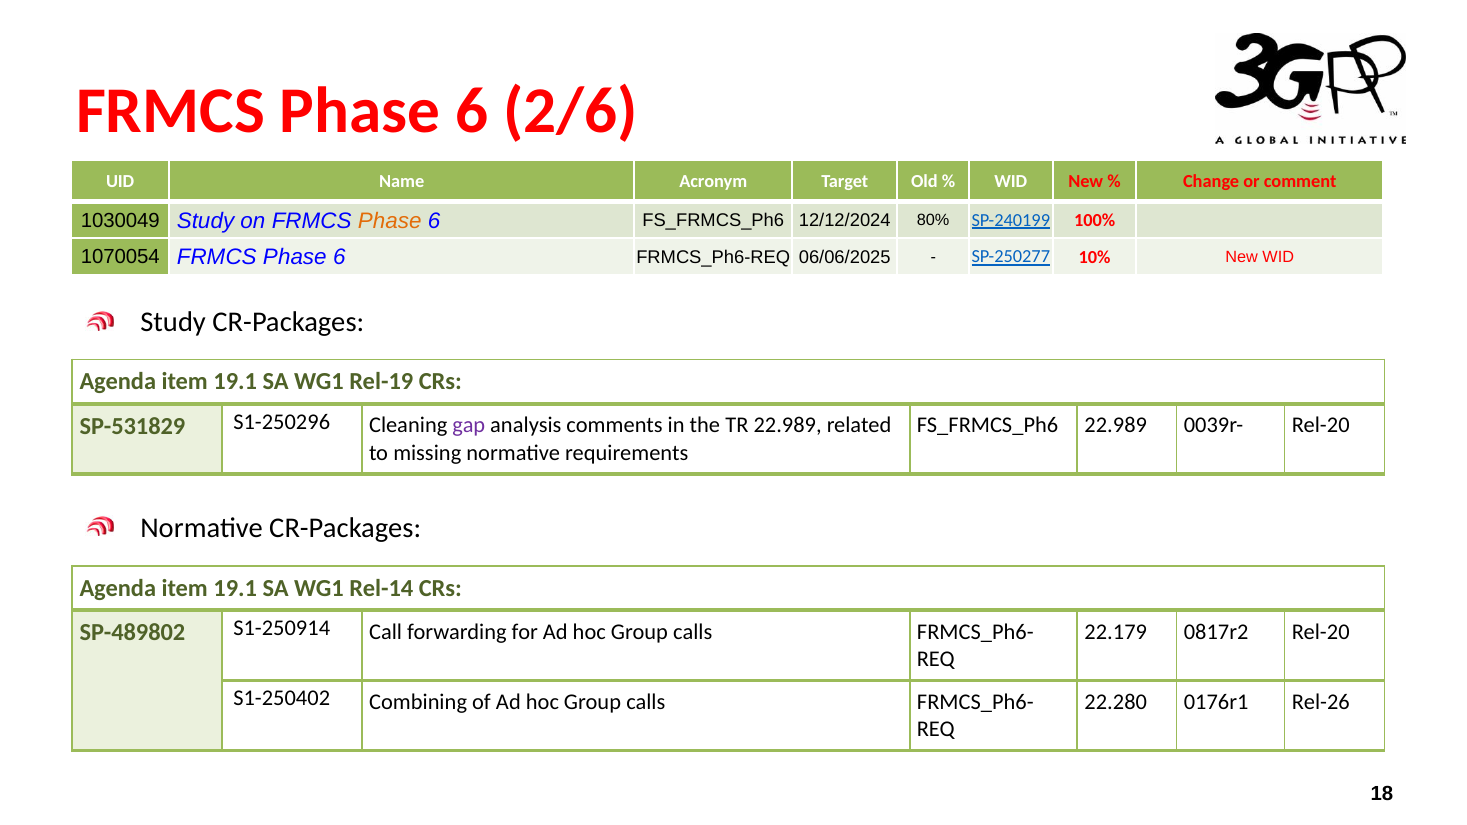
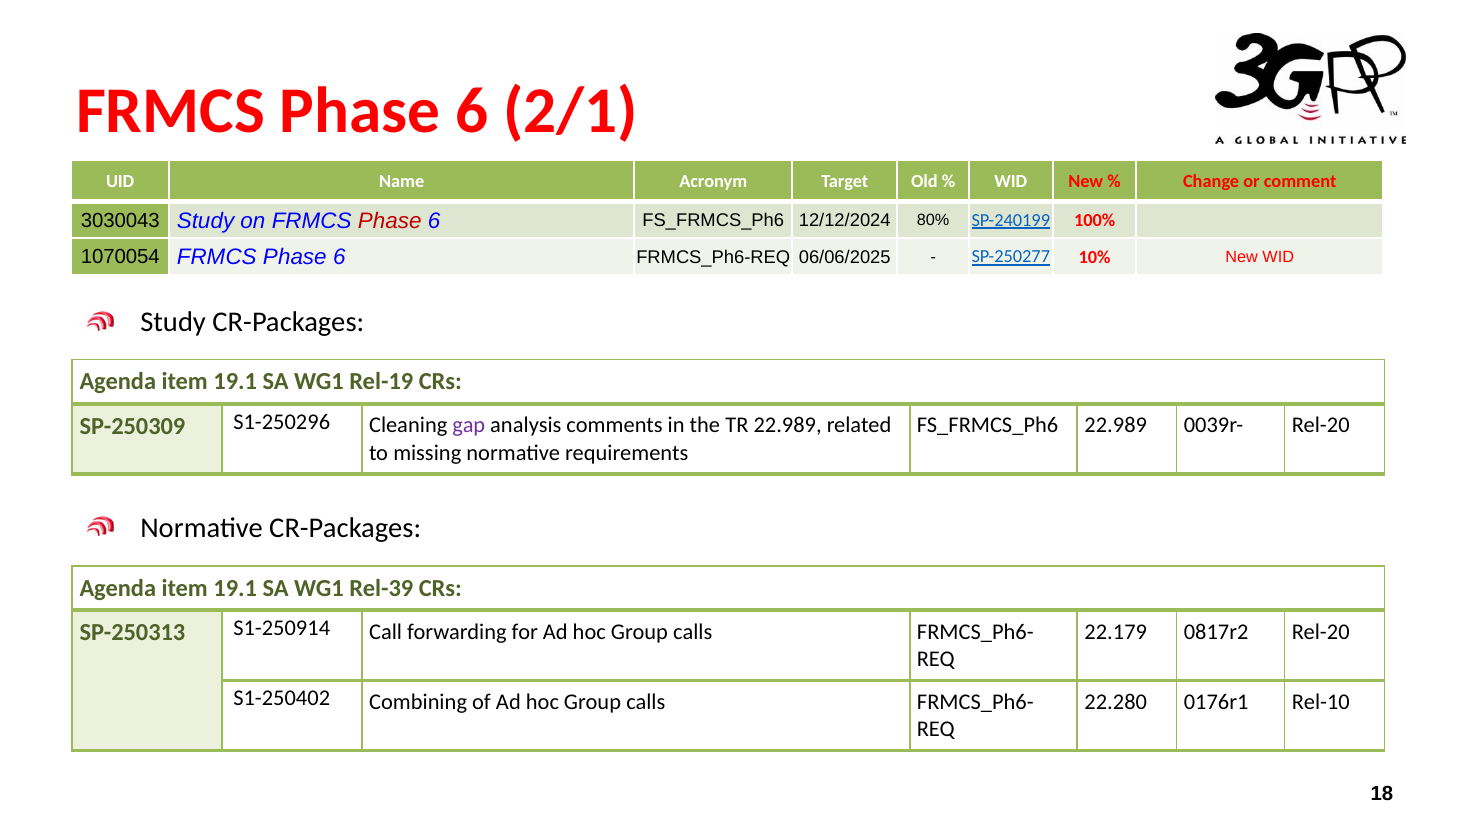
2/6: 2/6 -> 2/1 (570, 111)
1030049: 1030049 -> 3030043 (120, 221)
Phase colour: orange -> red (390, 221)
SP-531829: SP-531829 -> SP-250309 (132, 426)
Rel-14: Rel-14 -> Rel-39 (381, 588)
SP-489802: SP-489802 -> SP-250313 (132, 633)
Rel-26: Rel-26 -> Rel-10 (1321, 702)
